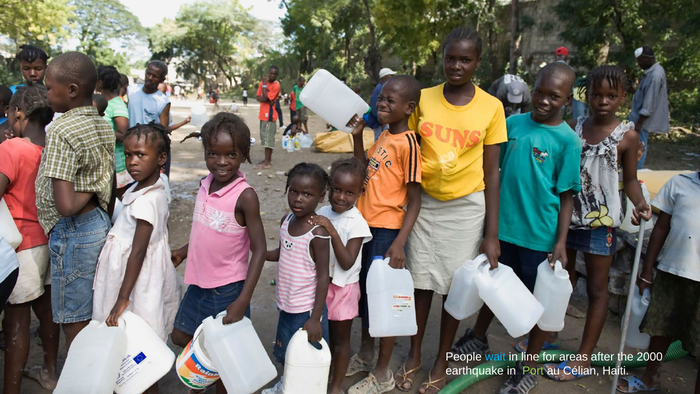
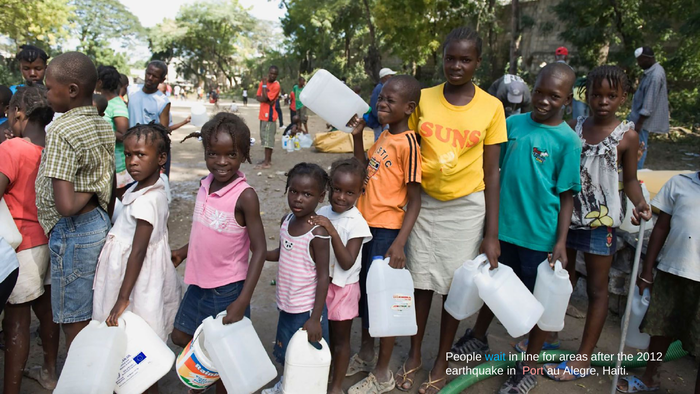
2000: 2000 -> 2012 (650, 356)
Port colour: light green -> pink (533, 370)
Célian: Célian -> Alegre (581, 370)
